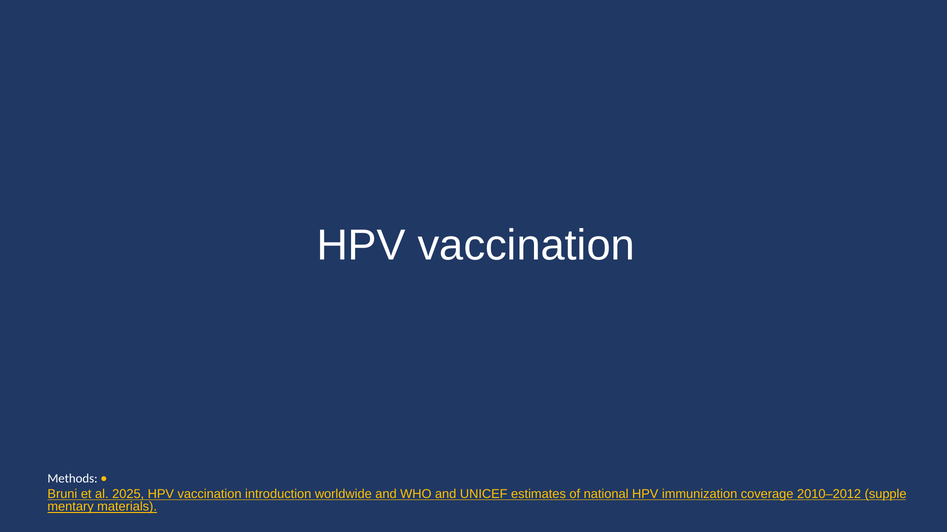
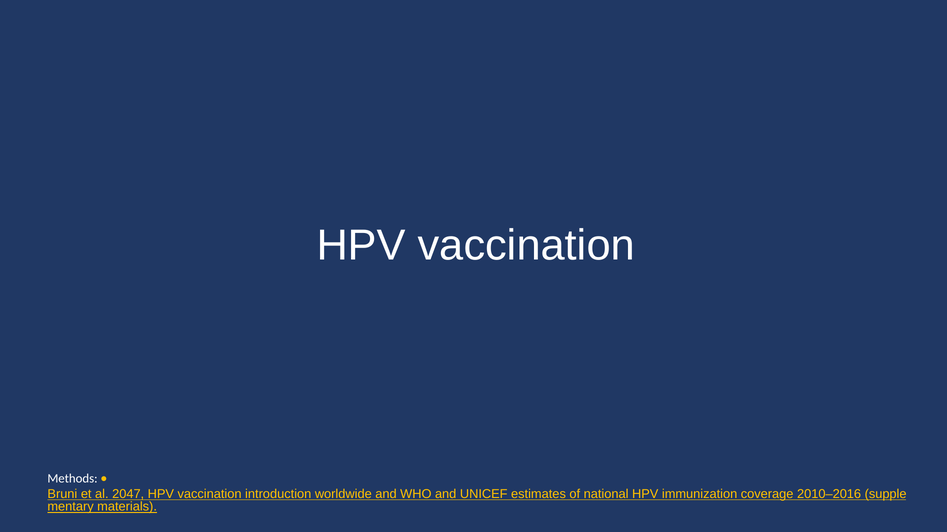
2025: 2025 -> 2047 (128, 495)
2010–2012: 2010–2012 -> 2010–2016 (829, 495)
